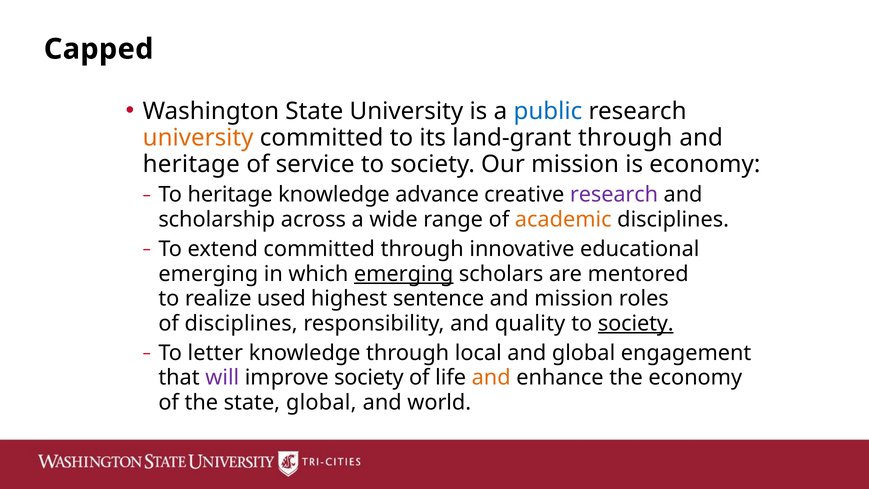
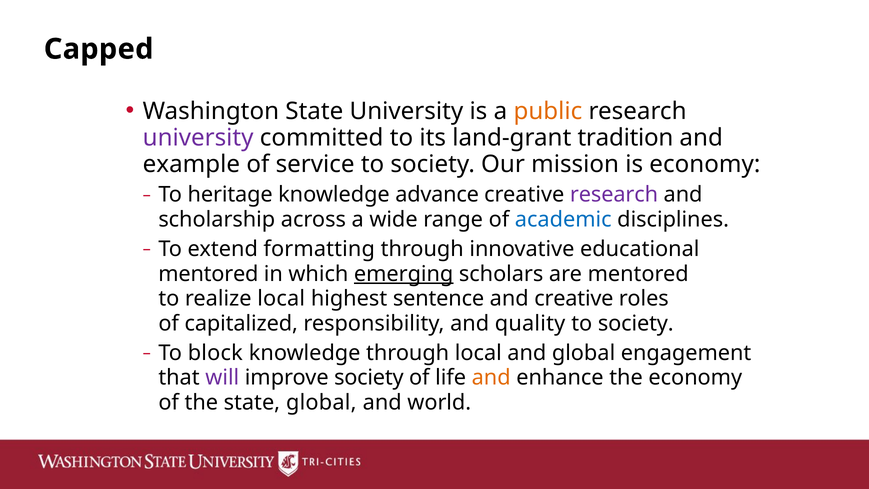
public colour: blue -> orange (548, 111)
university colour: orange -> purple (198, 138)
land-grant through: through -> tradition (625, 138)
heritage: heritage -> example (191, 164)
academic colour: orange -> blue (563, 219)
extend committed: committed -> formatting (319, 249)
emerging: emerging -> mentored (208, 274)
realize used: used -> local (281, 299)
and mission: mission -> creative (574, 299)
of disciplines: disciplines -> capitalized (241, 323)
society underline: present -> none (636, 323)
letter: letter -> block (215, 353)
